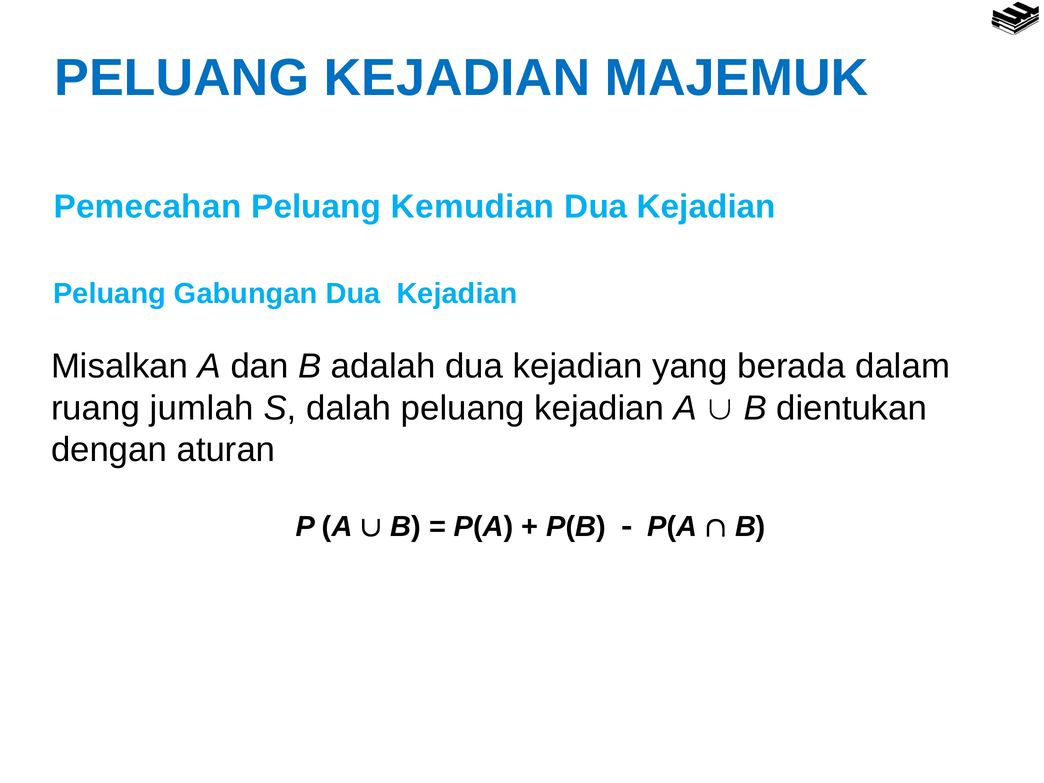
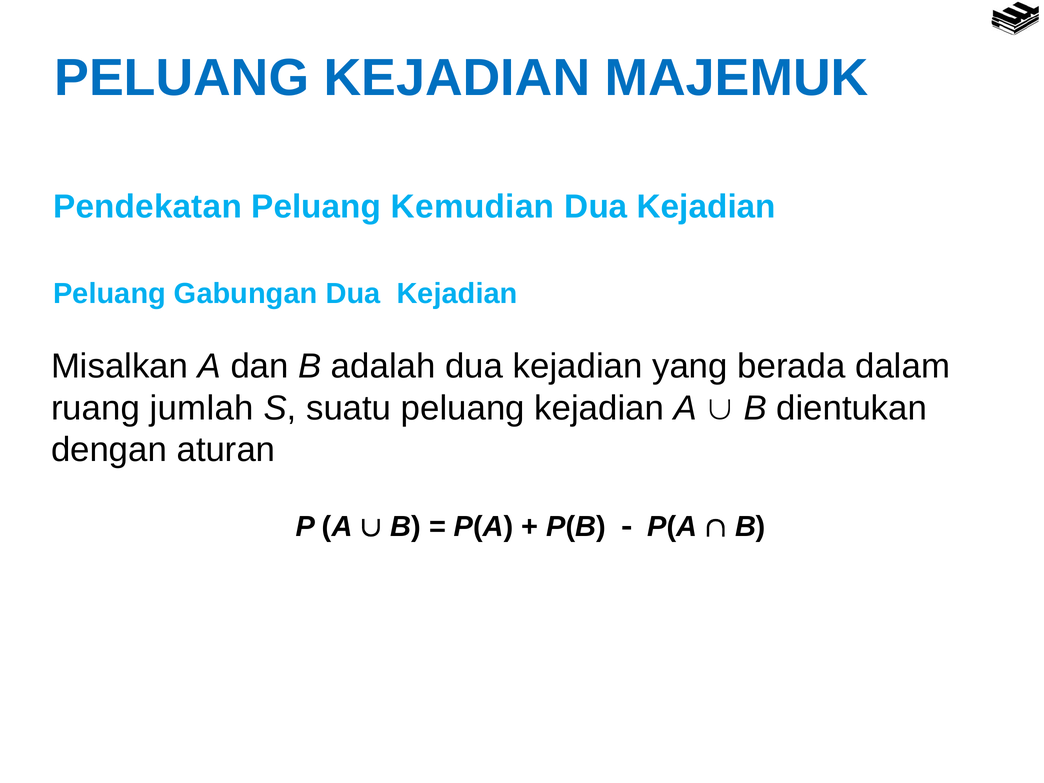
Pemecahan: Pemecahan -> Pendekatan (148, 207)
dalah: dalah -> suatu (349, 408)
